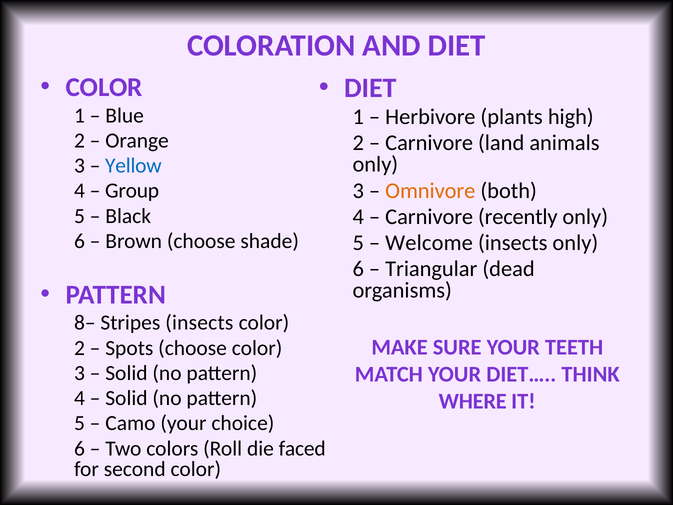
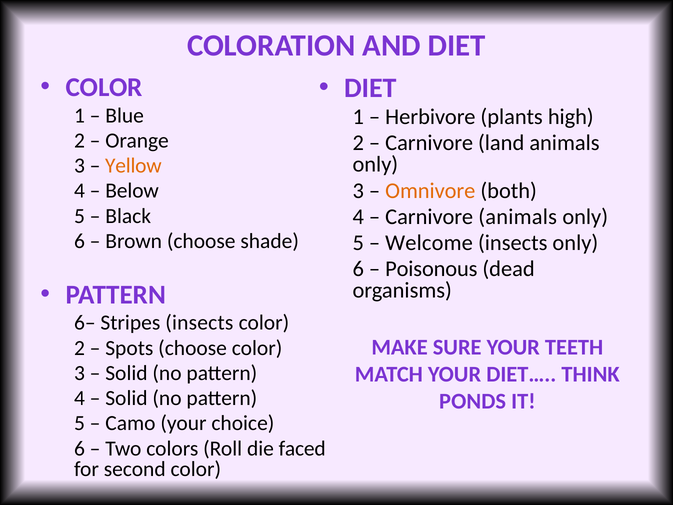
Yellow colour: blue -> orange (133, 166)
Group: Group -> Below (132, 191)
Carnivore recently: recently -> animals (518, 217)
Triangular: Triangular -> Poisonous (431, 269)
8–: 8– -> 6– (85, 323)
WHERE: WHERE -> PONDS (473, 401)
